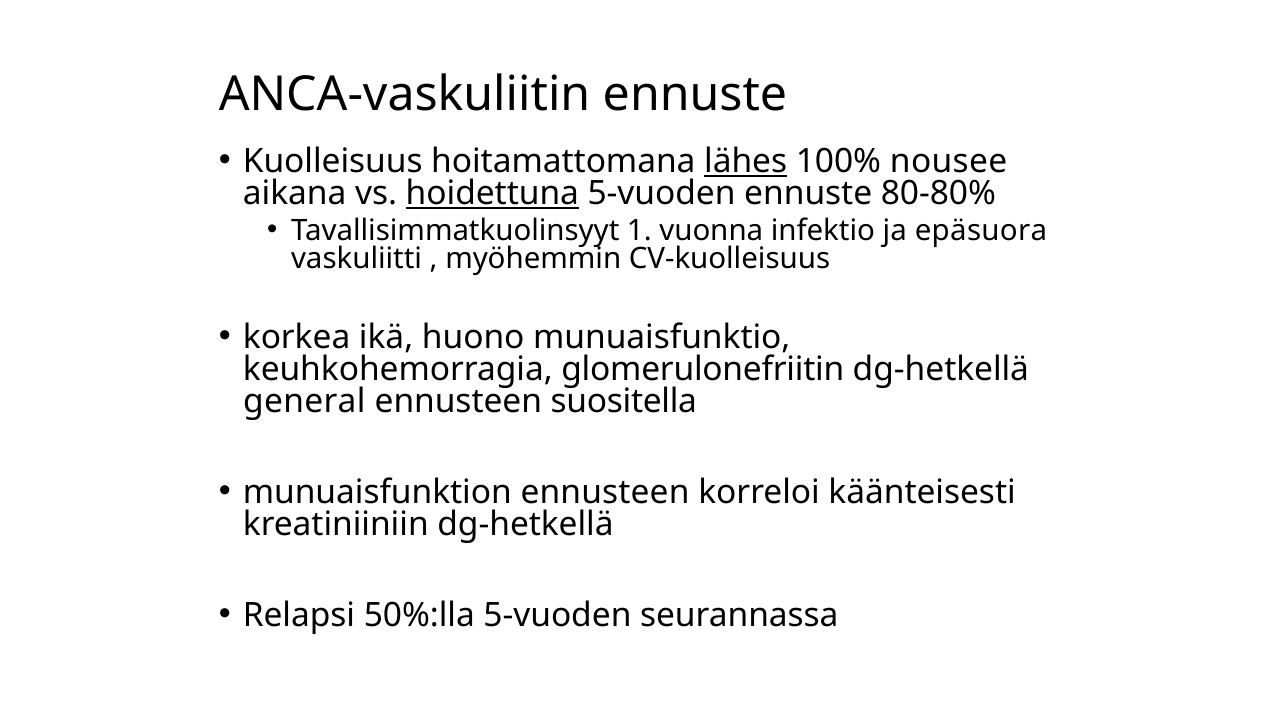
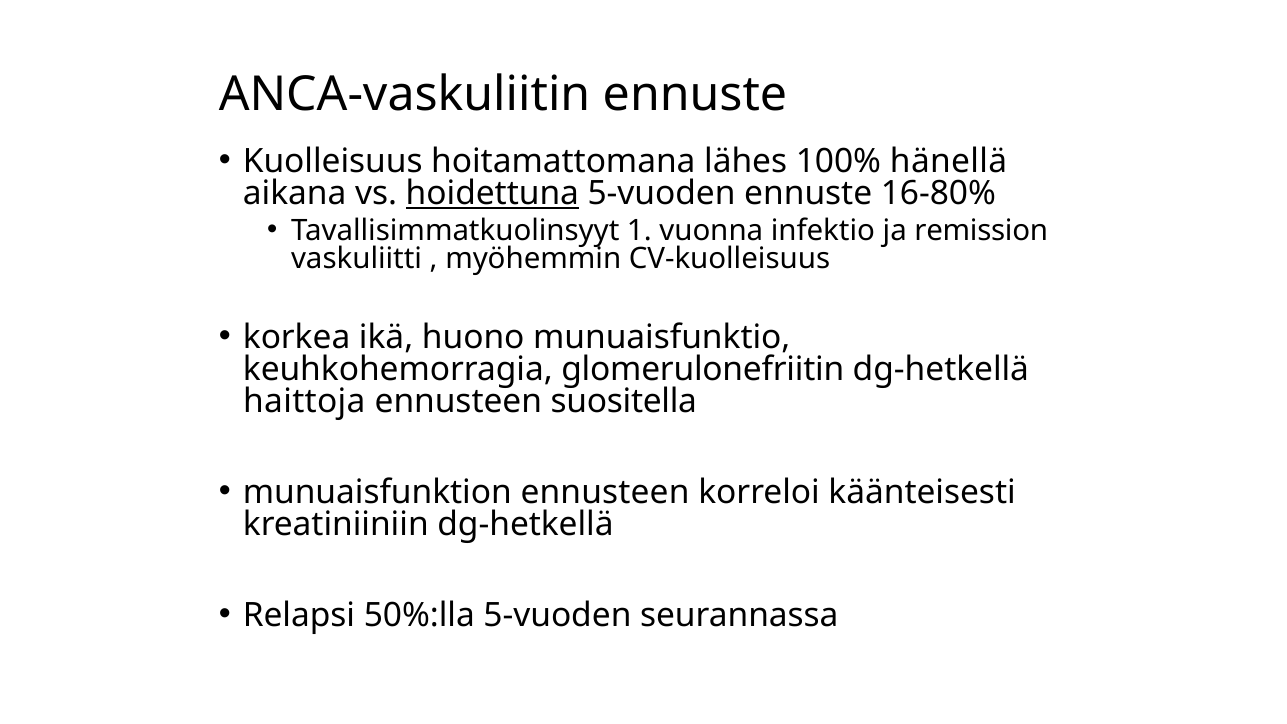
lähes underline: present -> none (746, 161)
nousee: nousee -> hänellä (949, 161)
80-80%: 80-80% -> 16-80% (938, 193)
epäsuora: epäsuora -> remission (981, 230)
general: general -> haittoja (304, 401)
